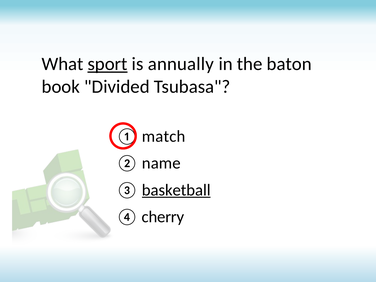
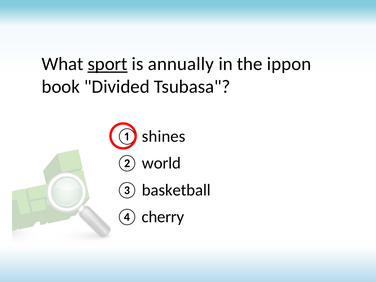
baton: baton -> ippon (289, 64)
match: match -> shines (164, 136)
name: name -> world (161, 163)
basketball underline: present -> none (176, 190)
